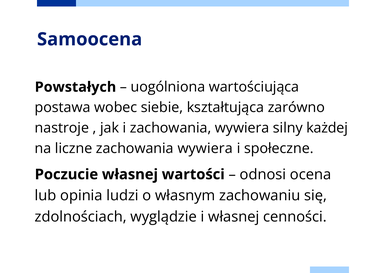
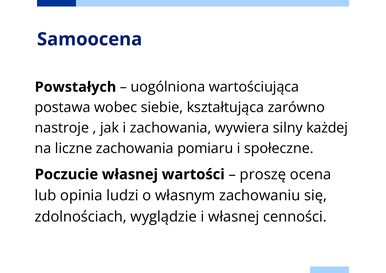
liczne zachowania wywiera: wywiera -> pomiaru (205, 148)
odnosi: odnosi -> proszę (263, 174)
